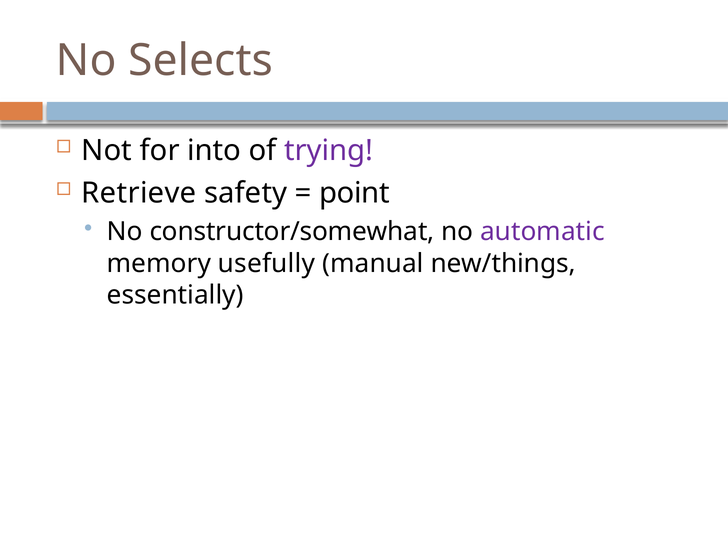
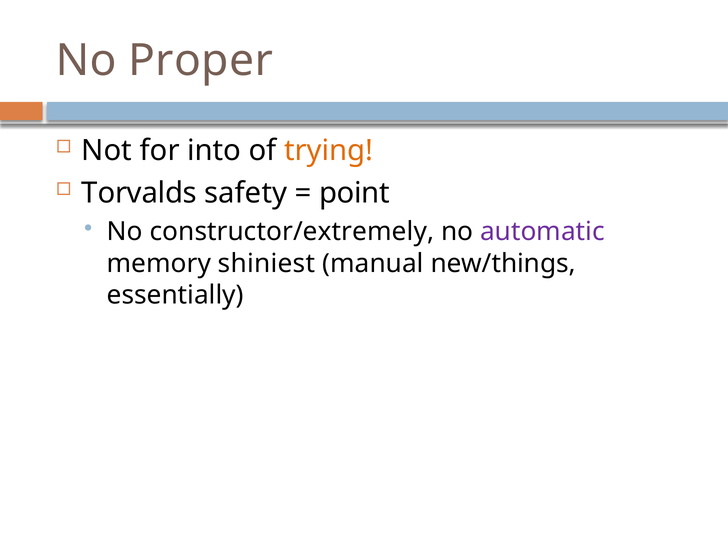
Selects: Selects -> Proper (201, 61)
trying colour: purple -> orange (329, 151)
Retrieve: Retrieve -> Torvalds (139, 193)
constructor/somewhat: constructor/somewhat -> constructor/extremely (292, 232)
usefully: usefully -> shiniest (267, 263)
